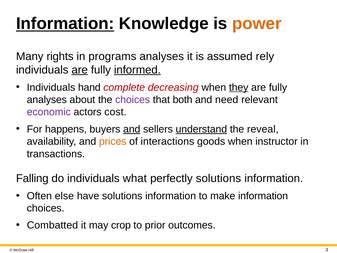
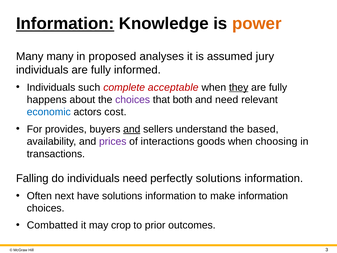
Many rights: rights -> many (60, 56)
programs: programs -> proposed (112, 56)
rely: rely -> jury (265, 56)
are underline: present -> none (80, 70)
informed underline: present -> none (137, 70)
hand: hand -> such (89, 87)
decreasing: decreasing -> acceptable (173, 87)
analyses: analyses -> happens (47, 100)
economic colour: purple -> blue (49, 112)
happens: happens -> provides (66, 129)
understand underline: present -> none (201, 129)
reveal: reveal -> based (263, 129)
prices colour: orange -> purple (113, 141)
instructor: instructor -> choosing (276, 141)
individuals what: what -> need (135, 178)
else: else -> next (64, 196)
